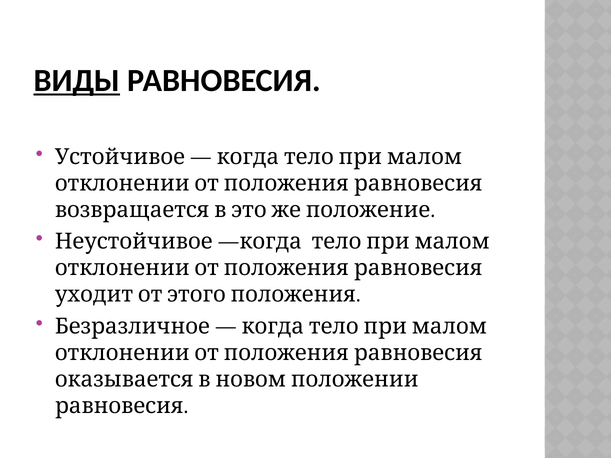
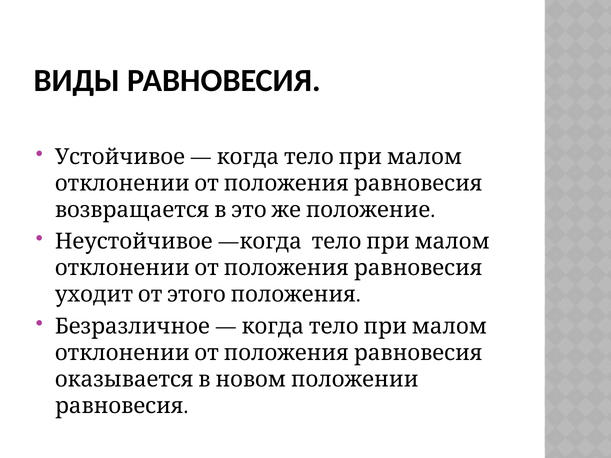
ВИДЫ underline: present -> none (77, 81)
